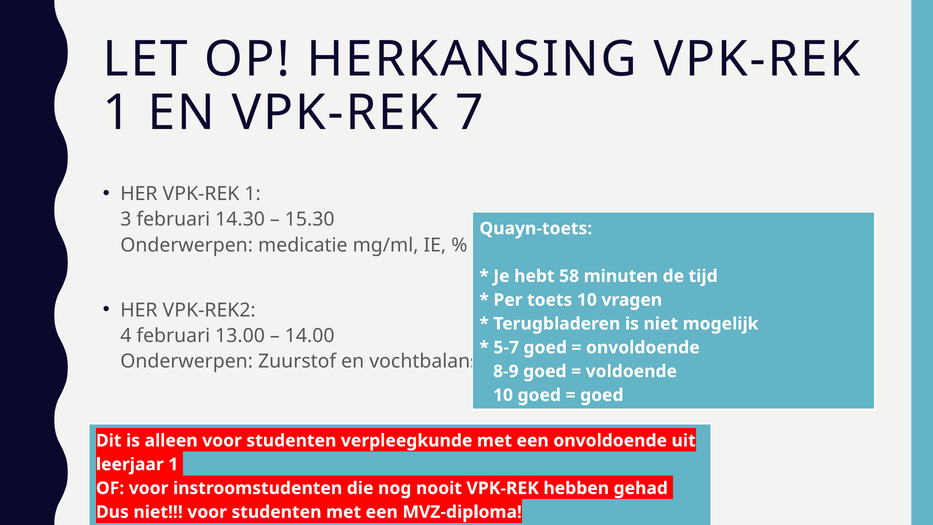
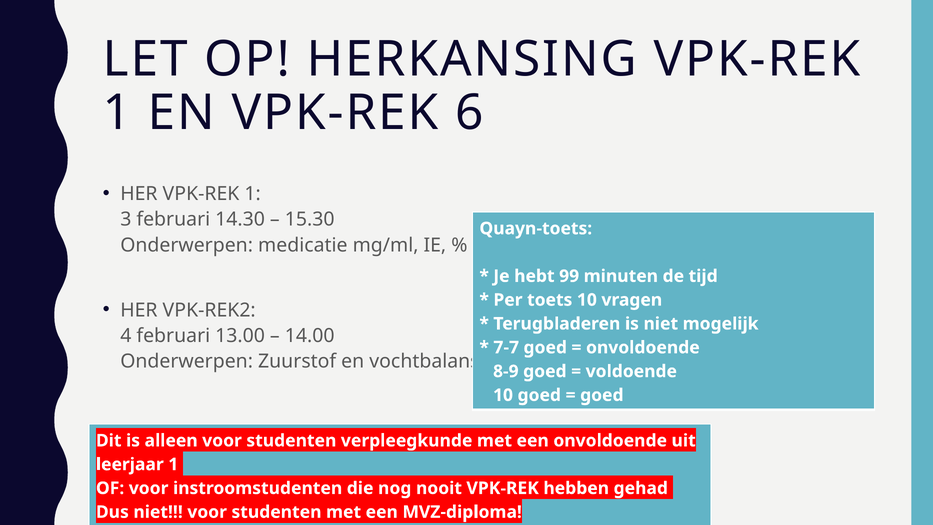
7: 7 -> 6 (469, 113)
58: 58 -> 99 (569, 276)
5-7: 5-7 -> 7-7 (506, 347)
